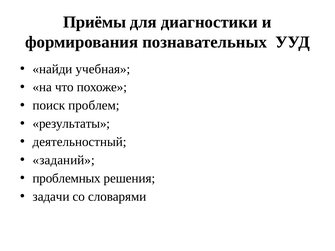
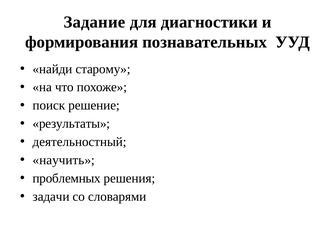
Приёмы: Приёмы -> Задание (94, 22)
учебная: учебная -> старому (103, 69)
проблем: проблем -> решение (94, 106)
заданий: заданий -> научить (64, 160)
